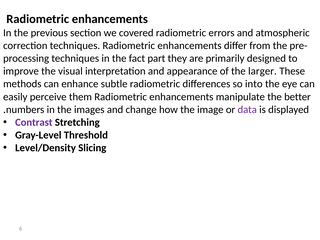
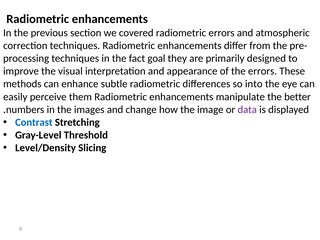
part: part -> goal (156, 58)
the larger: larger -> errors (263, 71)
Contrast colour: purple -> blue (34, 122)
